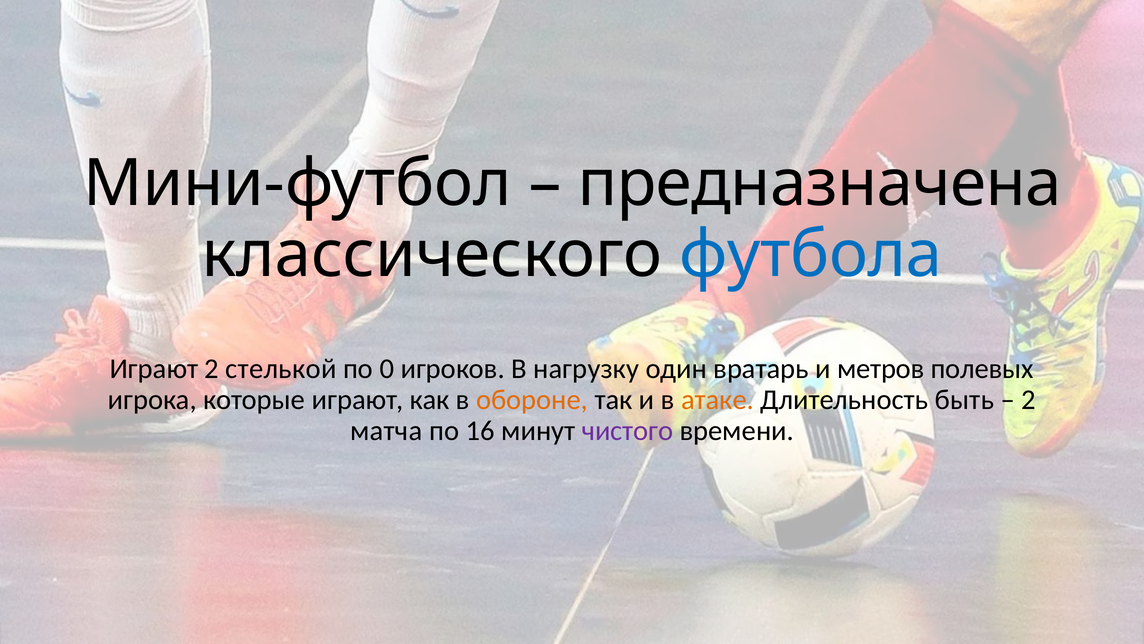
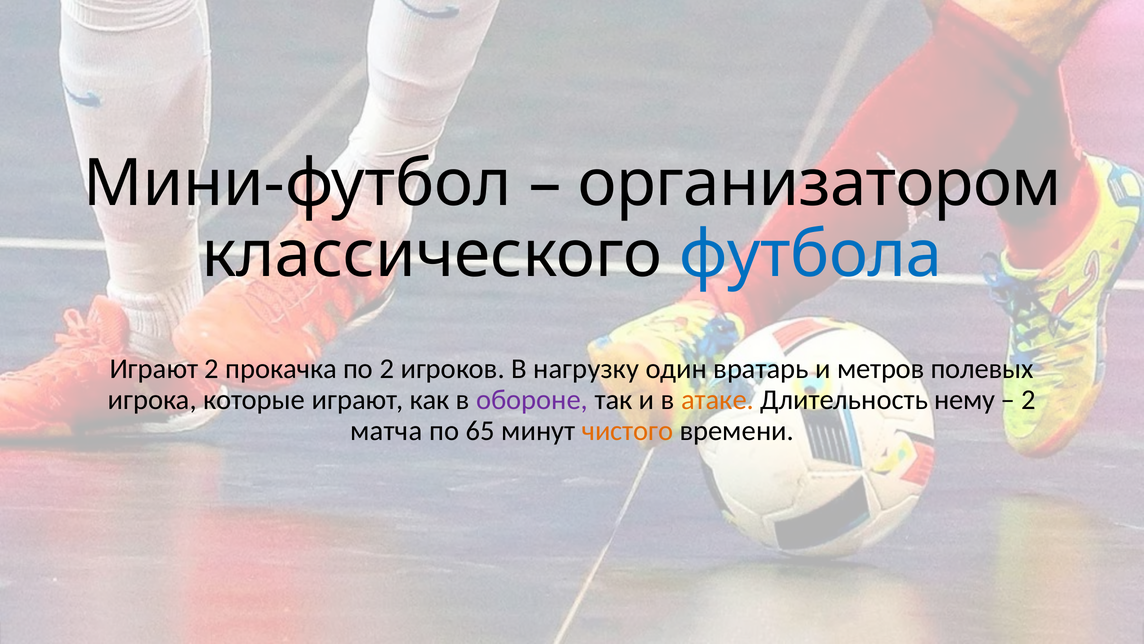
предназначена: предназначена -> организатором (820, 184)
стелькой: стелькой -> прокачка (281, 368)
по 0: 0 -> 2 (387, 368)
обороне colour: orange -> purple (532, 399)
быть: быть -> нему (965, 399)
16: 16 -> 65 (480, 430)
чистого colour: purple -> orange (628, 430)
